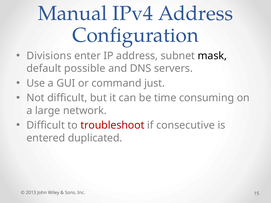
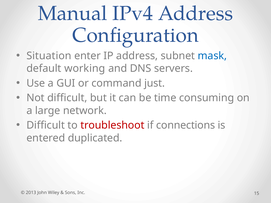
Divisions: Divisions -> Situation (49, 56)
mask colour: black -> blue (212, 56)
possible: possible -> working (85, 68)
consecutive: consecutive -> connections (186, 125)
